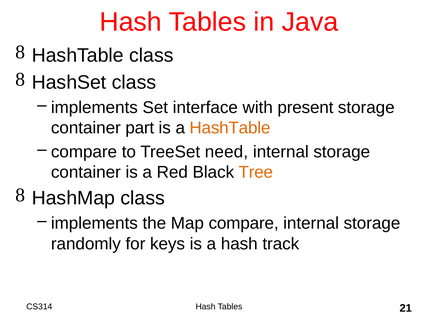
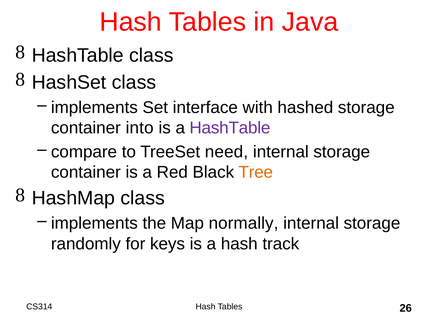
present: present -> hashed (305, 108)
part: part -> into (140, 128)
HashTable colour: orange -> purple (230, 128)
Map compare: compare -> normally (244, 224)
21: 21 -> 26 (406, 309)
